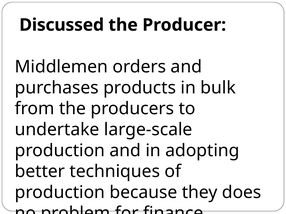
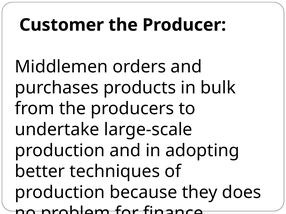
Discussed: Discussed -> Customer (62, 25)
